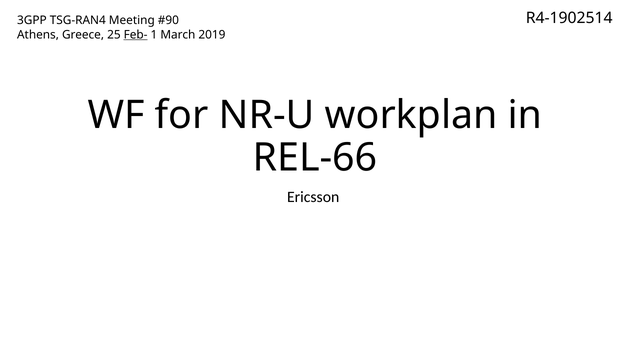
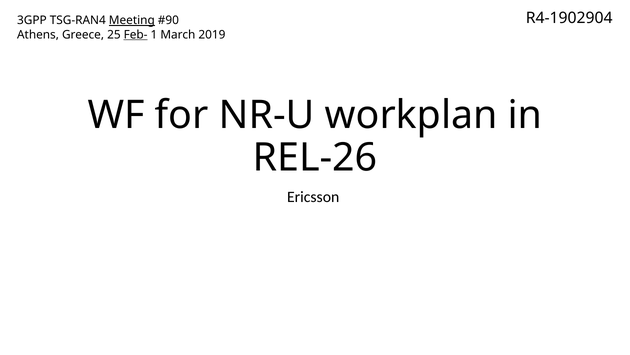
R4-1902514: R4-1902514 -> R4-1902904 (569, 18)
Meeting underline: none -> present (132, 20)
REL-66: REL-66 -> REL-26 (315, 157)
